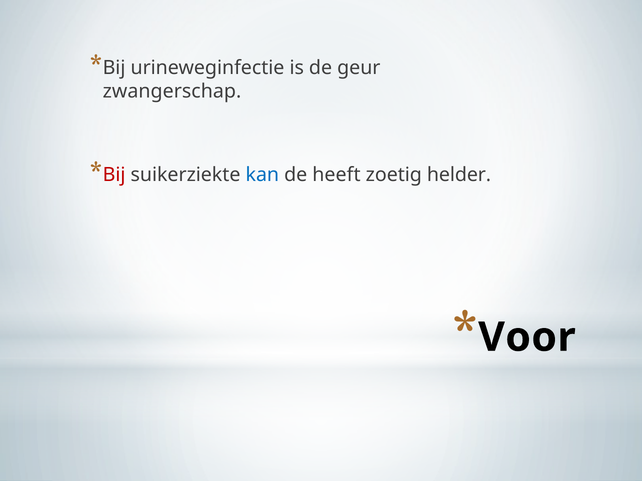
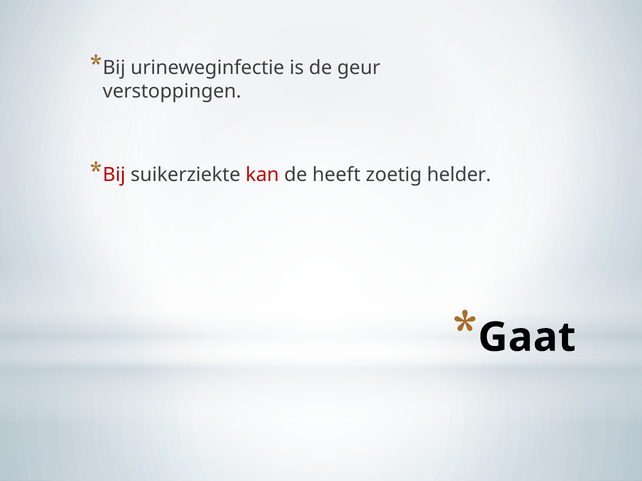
zwangerschap: zwangerschap -> verstoppingen (172, 91)
kan colour: blue -> red (262, 175)
Voor: Voor -> Gaat (527, 338)
